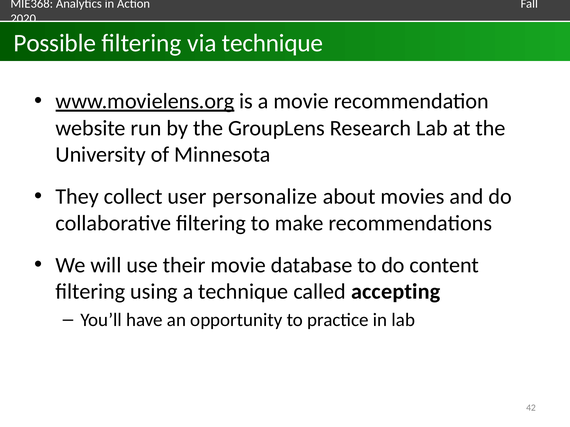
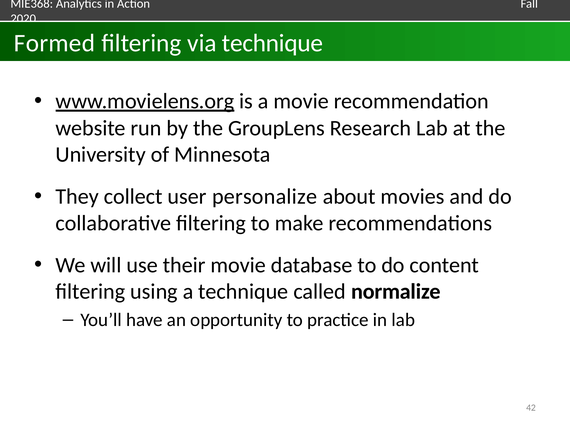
Possible: Possible -> Formed (55, 43)
accepting: accepting -> normalize (396, 292)
